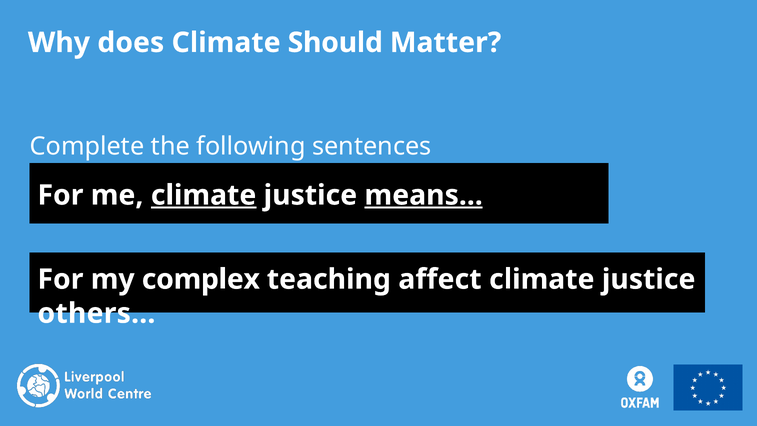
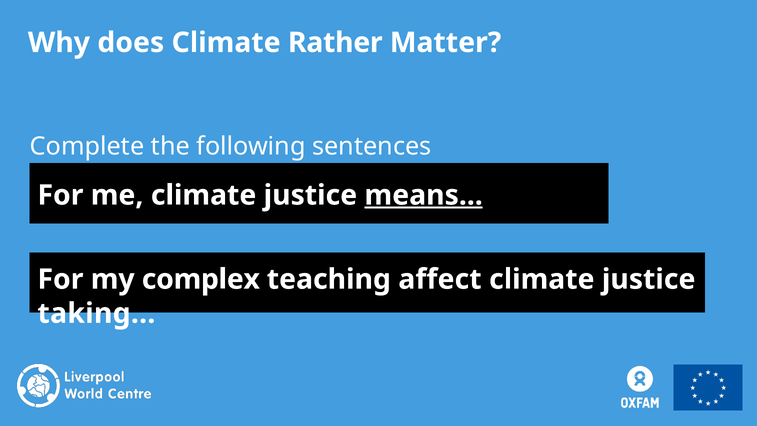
Should: Should -> Rather (335, 43)
climate underline: present -> none (204, 195)
others: others -> taking (96, 313)
